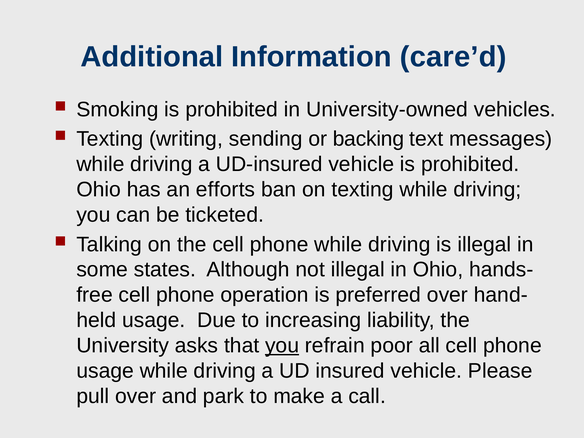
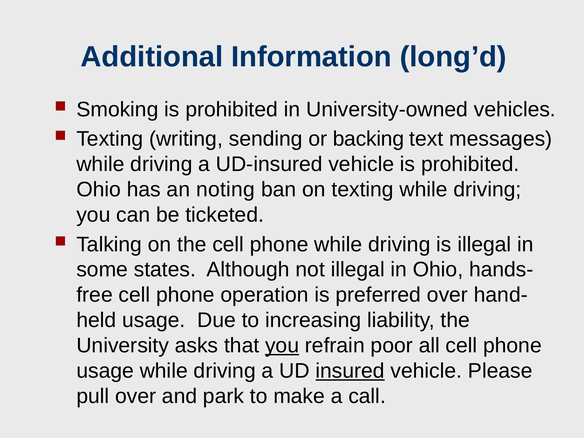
care’d: care’d -> long’d (453, 57)
efforts: efforts -> noting (226, 190)
insured underline: none -> present (350, 371)
